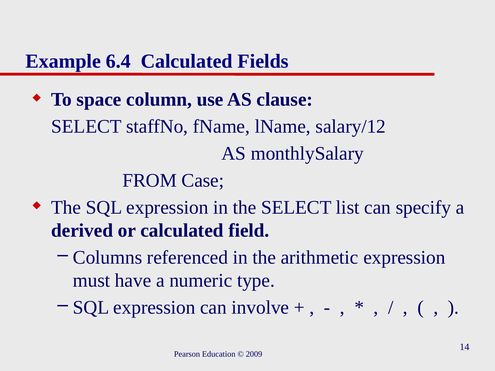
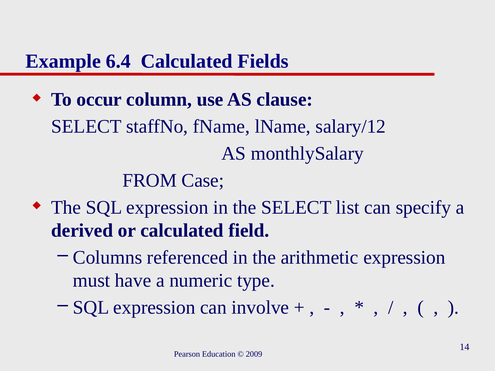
space: space -> occur (99, 100)
